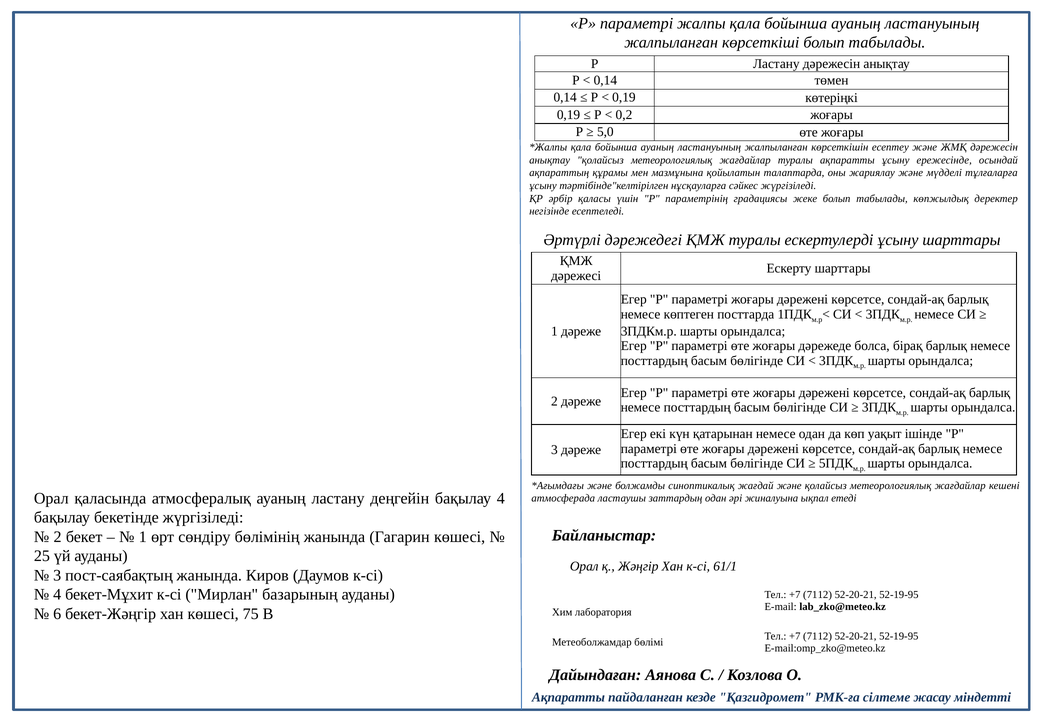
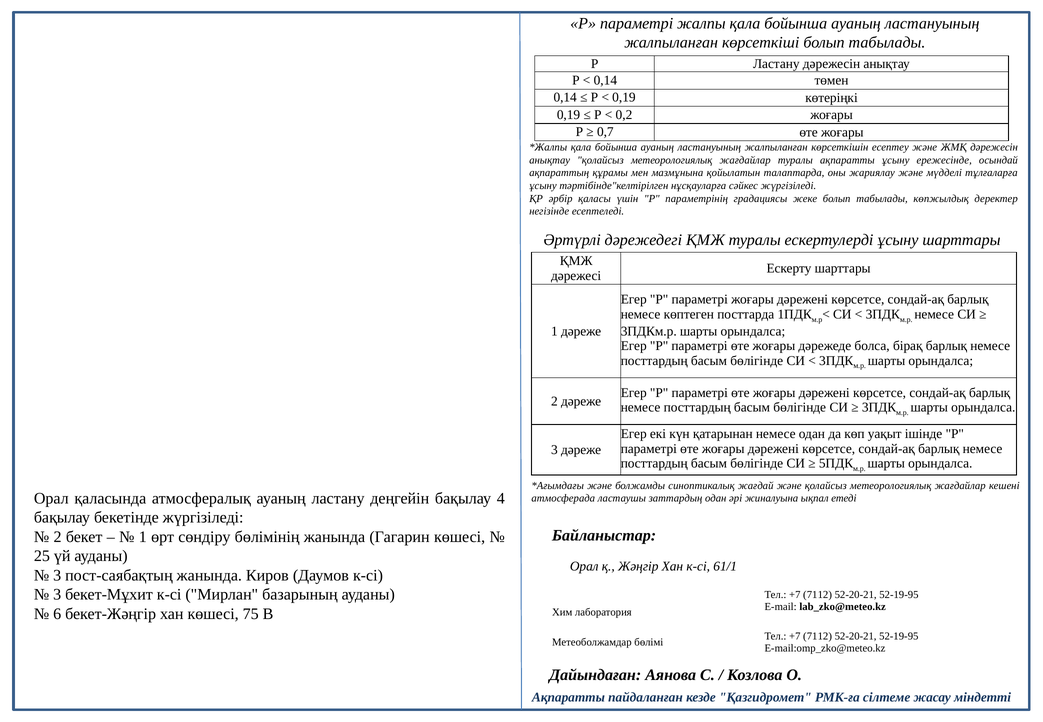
5,0: 5,0 -> 0,7 (605, 132)
4: 4 -> 3 (57, 595)
